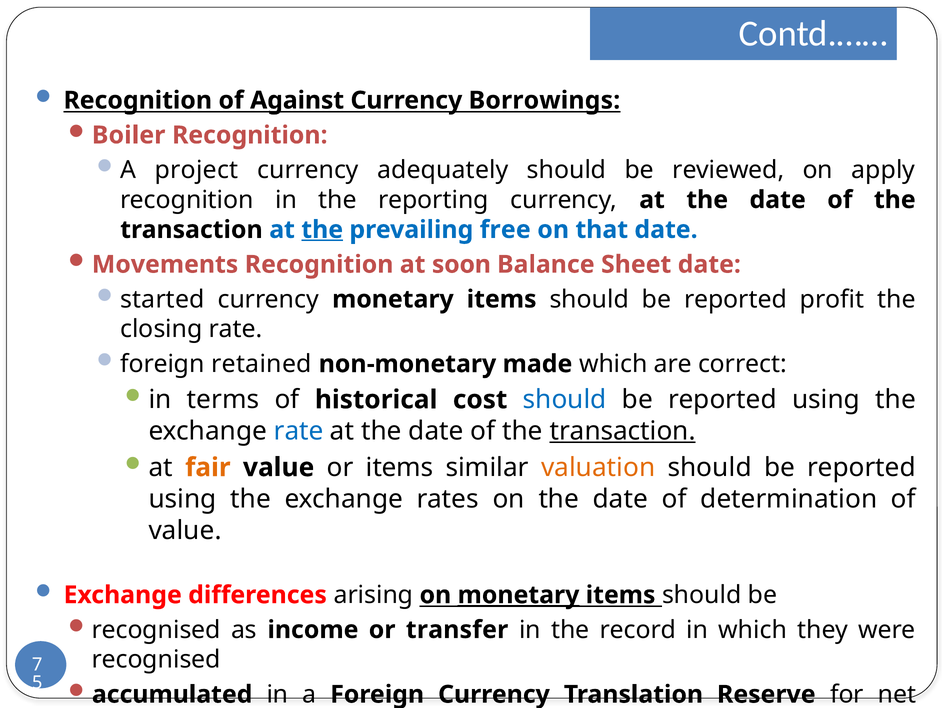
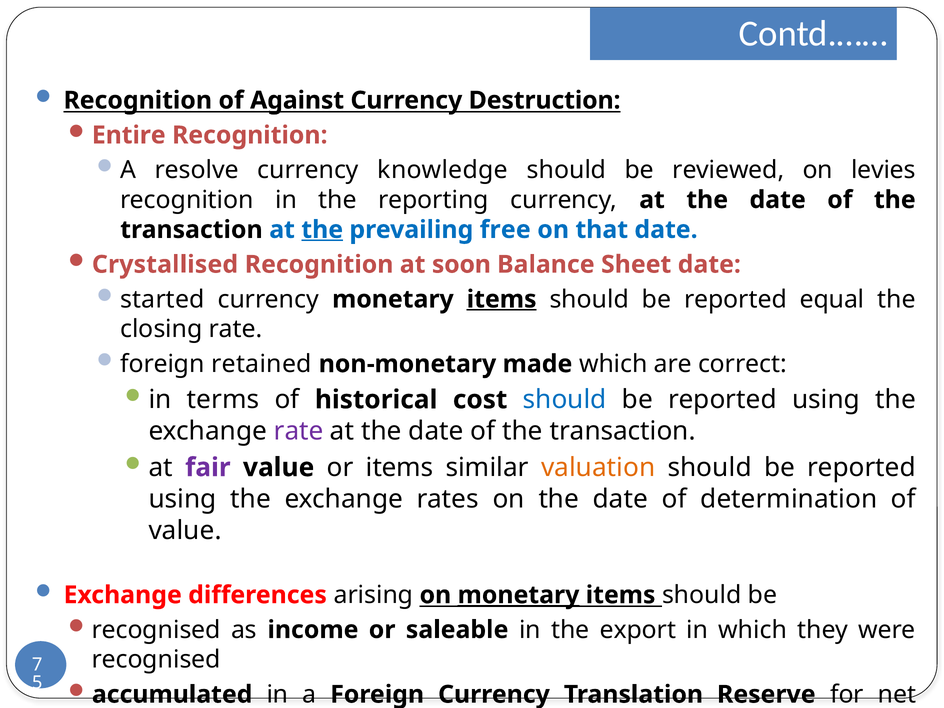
Borrowings: Borrowings -> Destruction (545, 100)
Boiler: Boiler -> Entire (129, 135)
project: project -> resolve (197, 170)
adequately: adequately -> knowledge (443, 170)
apply: apply -> levies (883, 170)
Movements: Movements -> Crystallised (165, 265)
items underline: none -> present (502, 299)
profit: profit -> equal (832, 299)
rate colour: blue -> purple (299, 431)
transaction underline: present -> none (623, 431)
fair colour: orange -> purple (208, 468)
transfer: transfer -> saleable (457, 630)
record: record -> export (638, 630)
